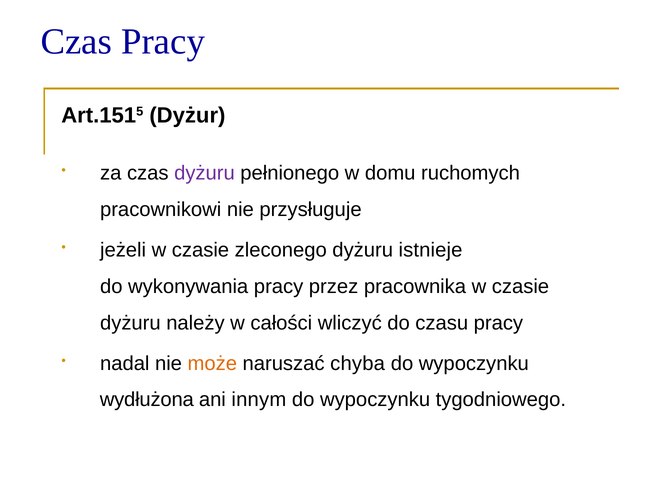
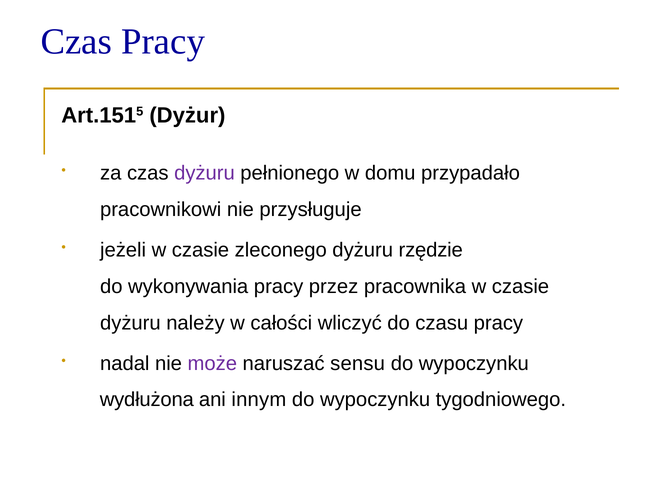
ruchomych: ruchomych -> przypadało (470, 173)
istnieje: istnieje -> rzędzie (431, 250)
może colour: orange -> purple (212, 364)
chyba: chyba -> sensu (358, 364)
